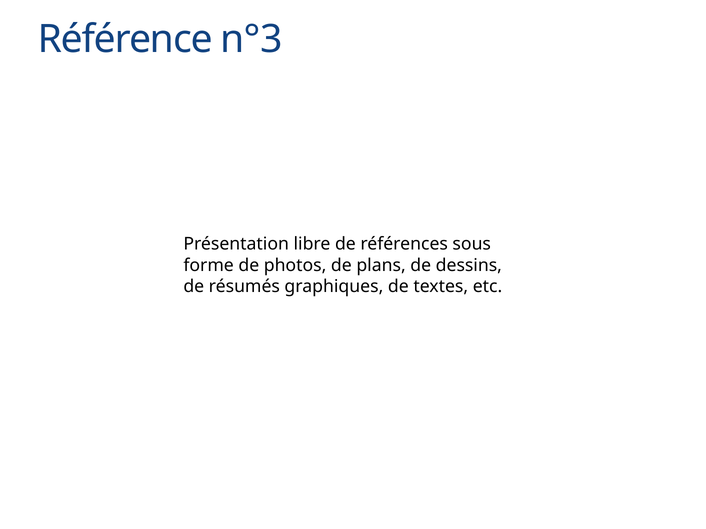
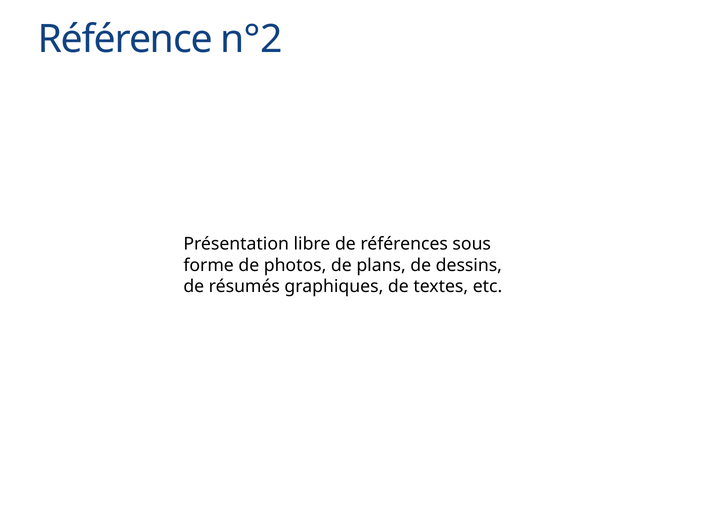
n°3: n°3 -> n°2 (251, 39)
